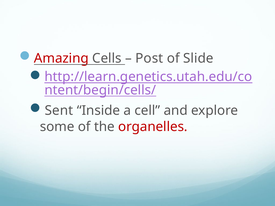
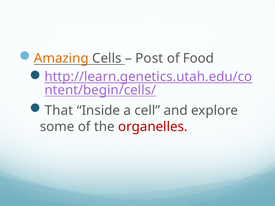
Amazing colour: red -> orange (61, 58)
Slide: Slide -> Food (198, 58)
Sent: Sent -> That (59, 111)
